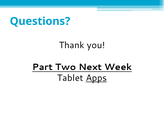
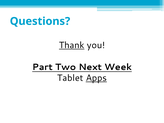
Thank underline: none -> present (72, 45)
